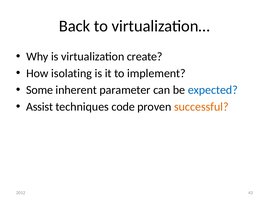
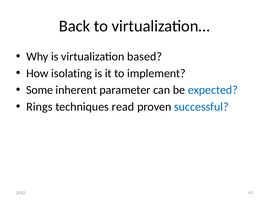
create: create -> based (145, 56)
Assist: Assist -> Rings (39, 107)
code: code -> read (123, 107)
successful colour: orange -> blue (201, 107)
